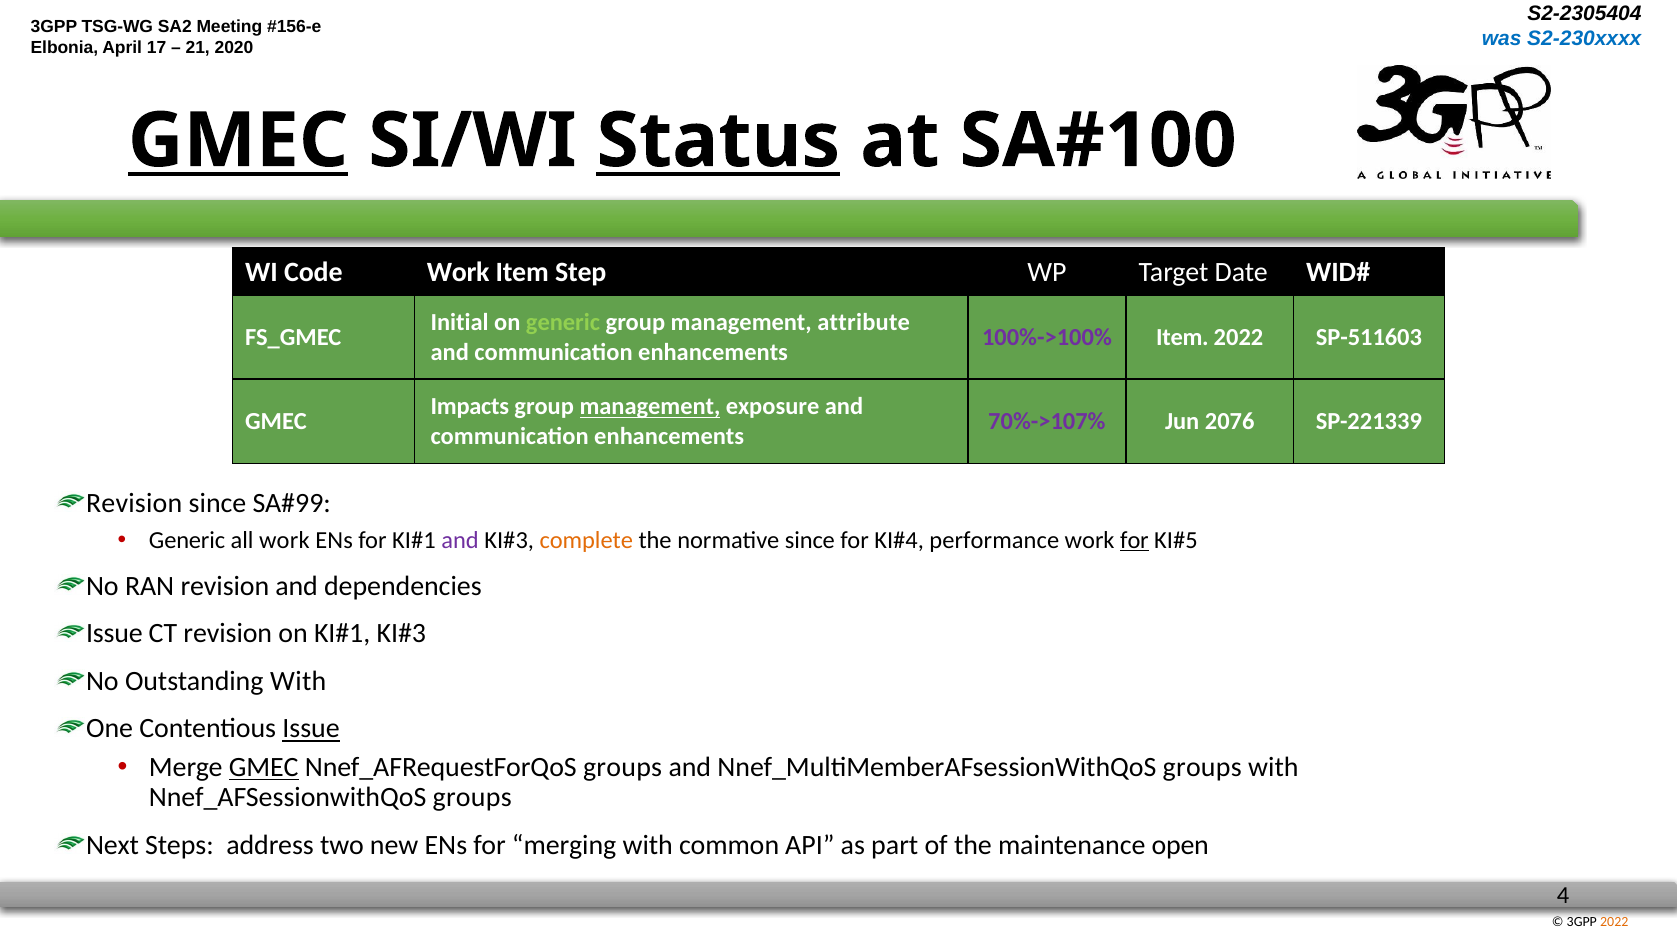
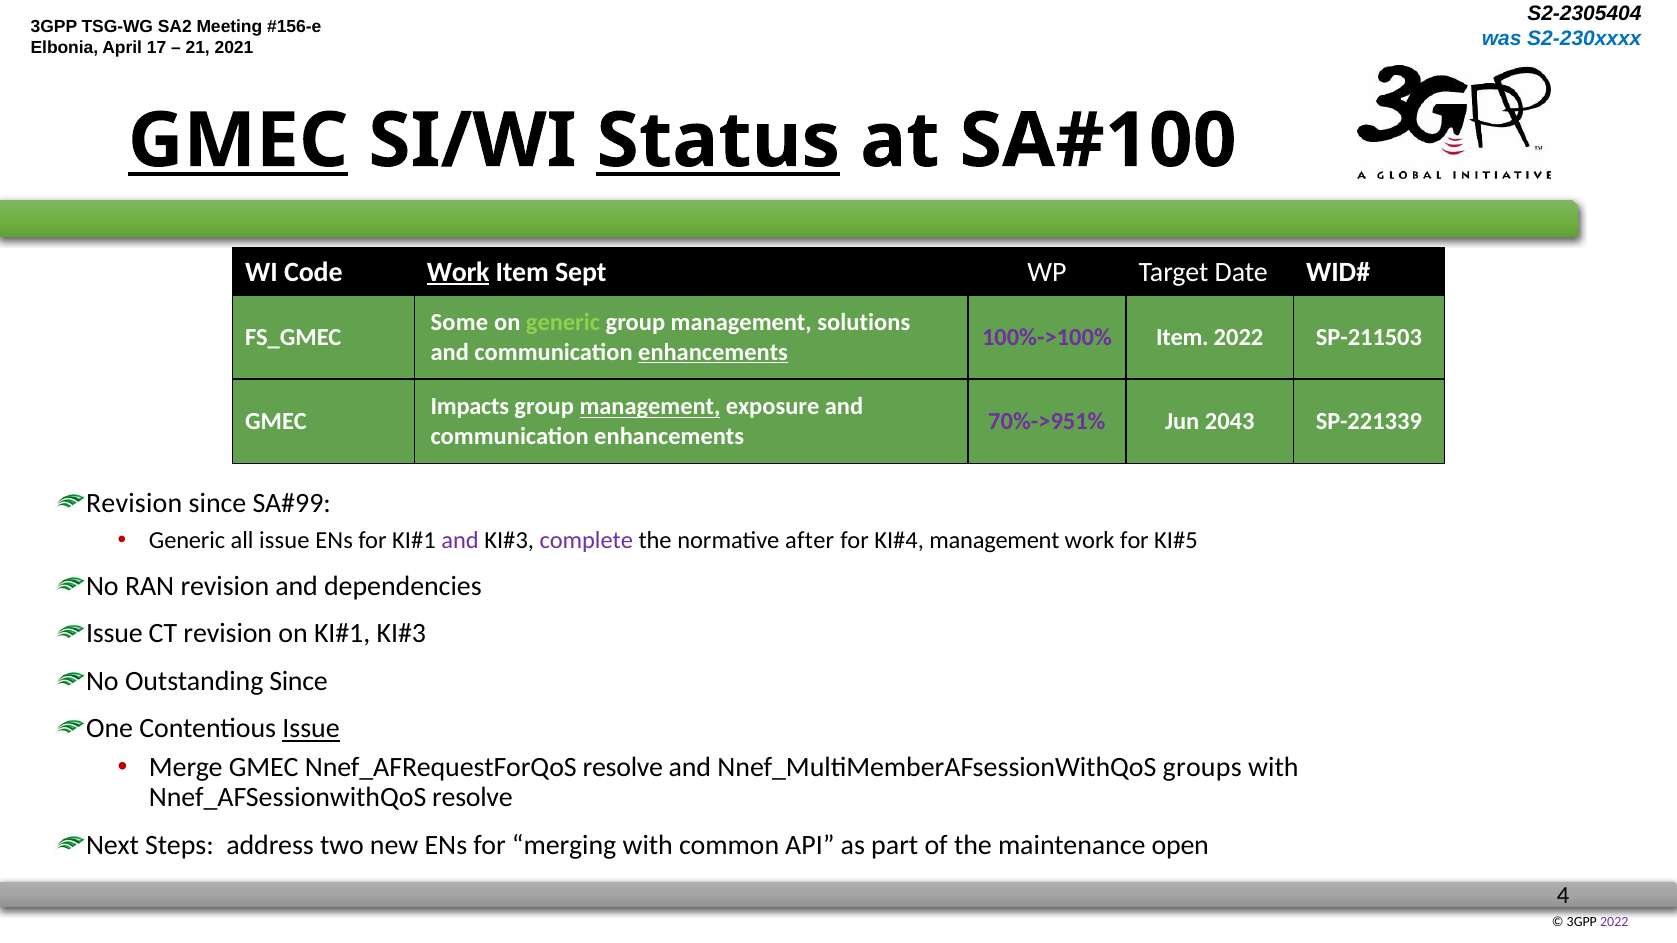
2020: 2020 -> 2021 (234, 48)
Work underline: none -> present (458, 272)
Step: Step -> Sept (581, 272)
Initial: Initial -> Some (459, 323)
attribute: attribute -> solutions (864, 323)
SP-511603: SP-511603 -> SP-211503 (1369, 337)
enhancements underline: none -> present (713, 352)
70%->107%: 70%->107% -> 70%->951% (1047, 422)
2076: 2076 -> 2043 (1230, 422)
all work: work -> issue (284, 540)
complete colour: orange -> purple (586, 540)
normative since: since -> after (810, 540)
performance: performance -> management (994, 540)
for underline: present -> none (1134, 540)
Outstanding With: With -> Since (299, 681)
GMEC underline: present -> none (264, 768)
Nnef_AFRequestForQoS groups: groups -> resolve (623, 768)
Nnef_AFSessionwithQoS groups: groups -> resolve (472, 798)
2022 colour: orange -> purple (1614, 922)
